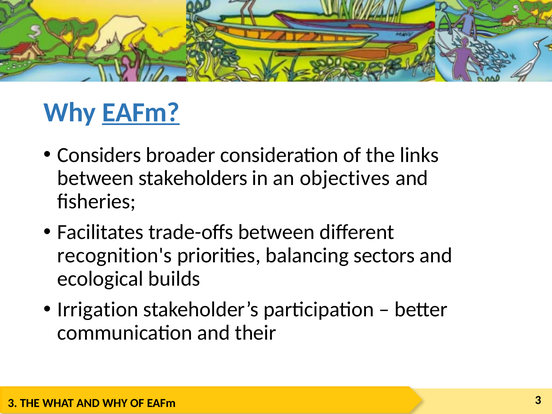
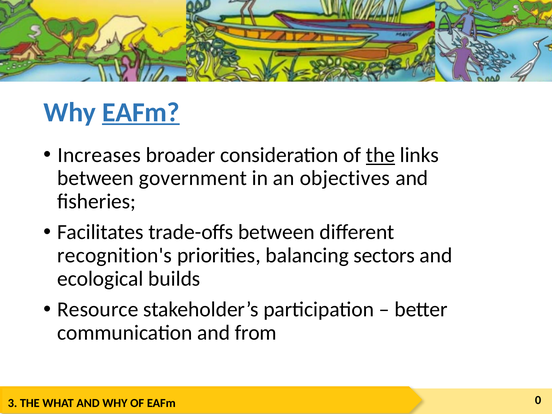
Considers: Considers -> Increases (99, 155)
the underline: none -> present (380, 155)
stakeholders: stakeholders -> government (193, 178)
Irrigation: Irrigation -> Resource (98, 309)
their: their -> from (256, 333)
EAFm 3: 3 -> 0 (538, 400)
